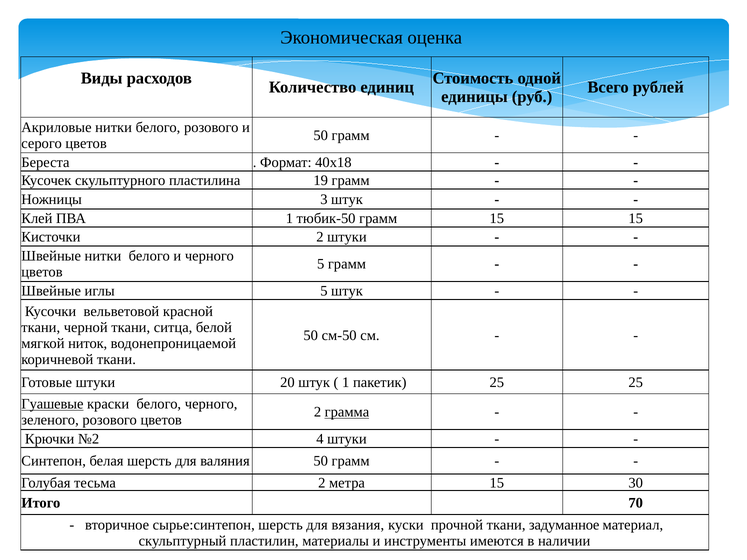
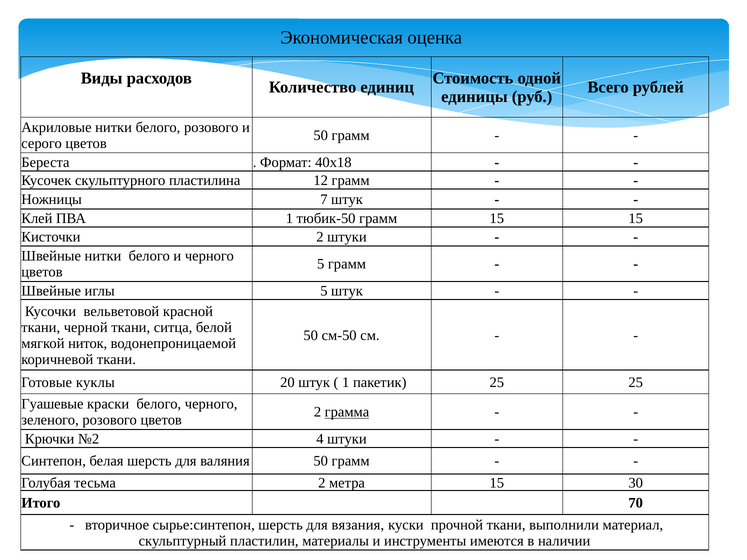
19: 19 -> 12 (321, 181)
3: 3 -> 7 (324, 200)
Готовые штуки: штуки -> куклы (95, 383)
Гуашевые underline: present -> none (52, 404)
задуманное: задуманное -> выполнили (564, 525)
